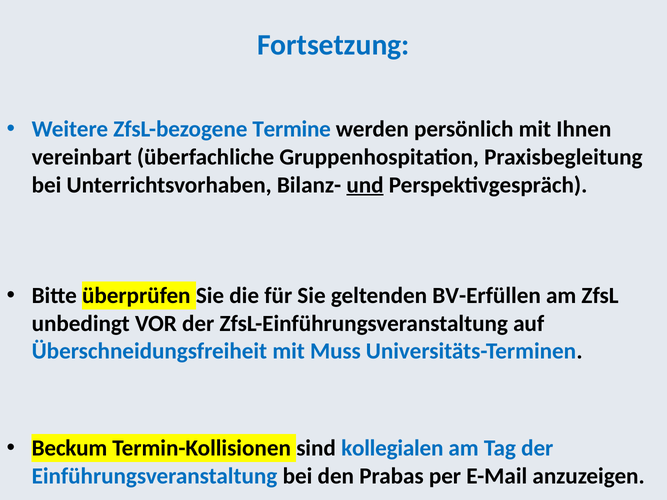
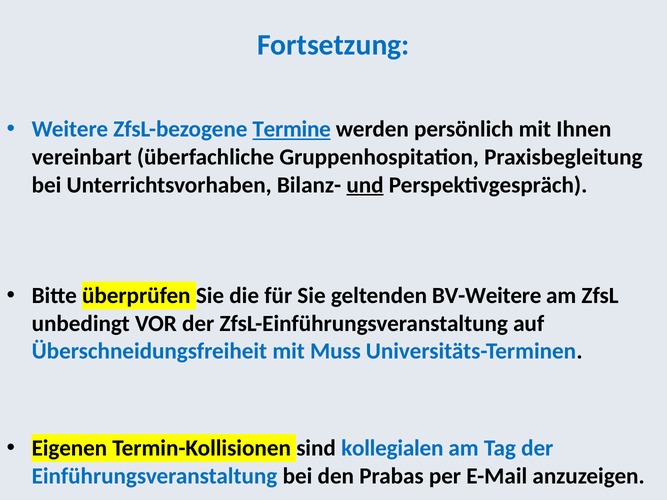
Termine underline: none -> present (292, 129)
BV-Erfüllen: BV-Erfüllen -> BV-Weitere (487, 296)
Beckum: Beckum -> Eigenen (69, 449)
